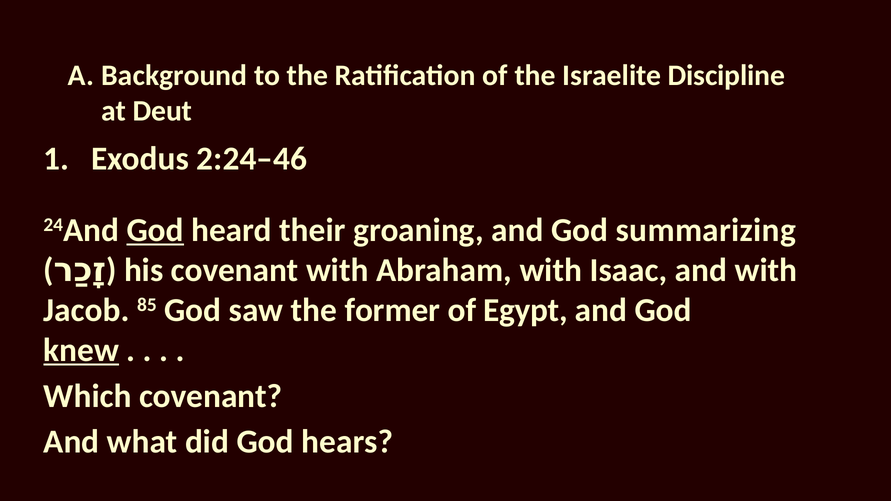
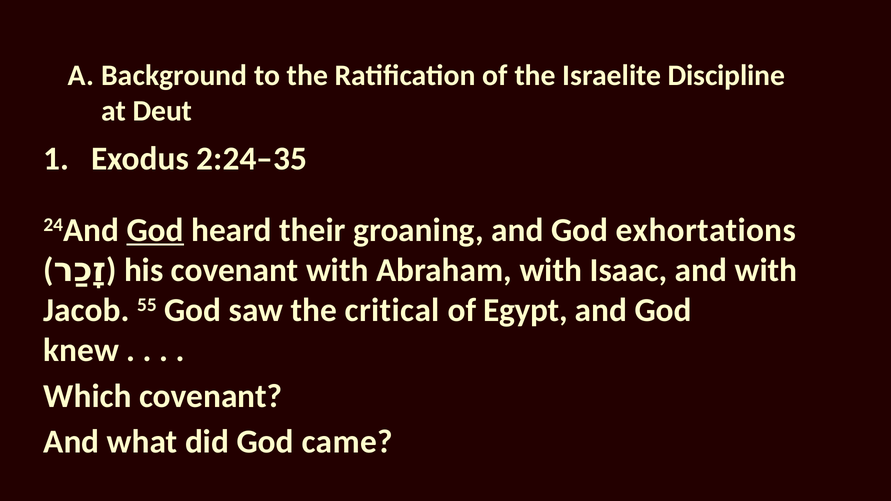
2:24–46: 2:24–46 -> 2:24–35 (252, 159)
summarizing: summarizing -> exhortations (706, 230)
85: 85 -> 55 (147, 305)
former: former -> critical (392, 310)
knew underline: present -> none (81, 351)
hears: hears -> came (347, 442)
